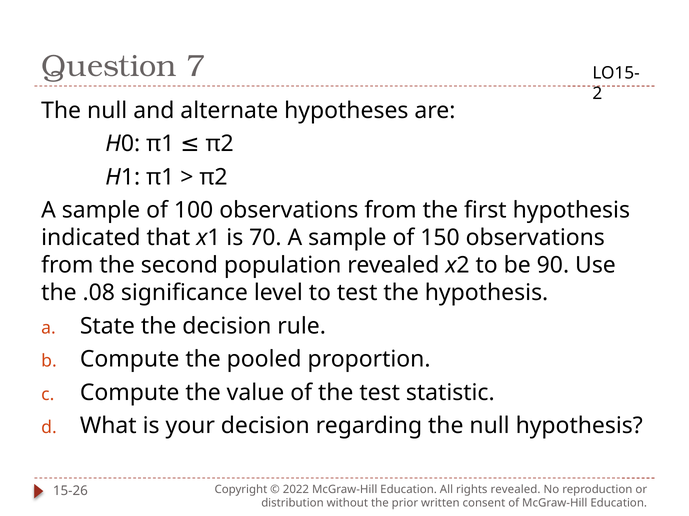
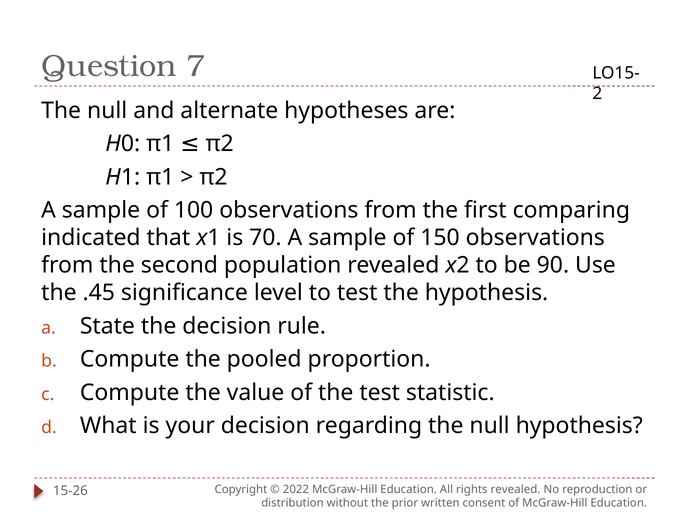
first hypothesis: hypothesis -> comparing (571, 211)
.08: .08 -> .45 (99, 293)
